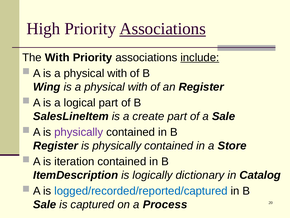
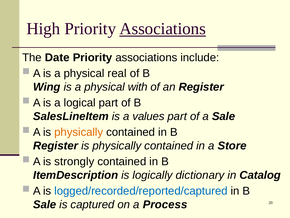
The With: With -> Date (57, 57)
include underline: present -> none (200, 57)
with: with -> real (117, 73)
create: create -> values (149, 116)
physically colour: purple -> orange (79, 132)
iteration: iteration -> strongly (74, 161)
